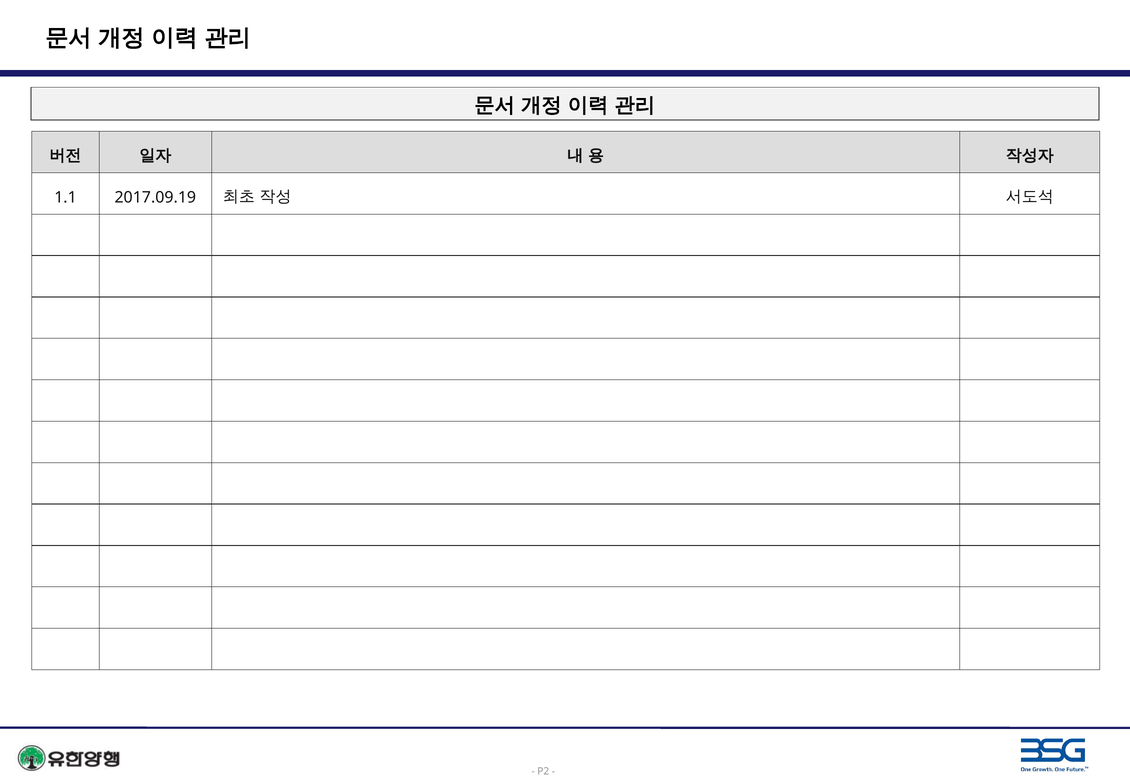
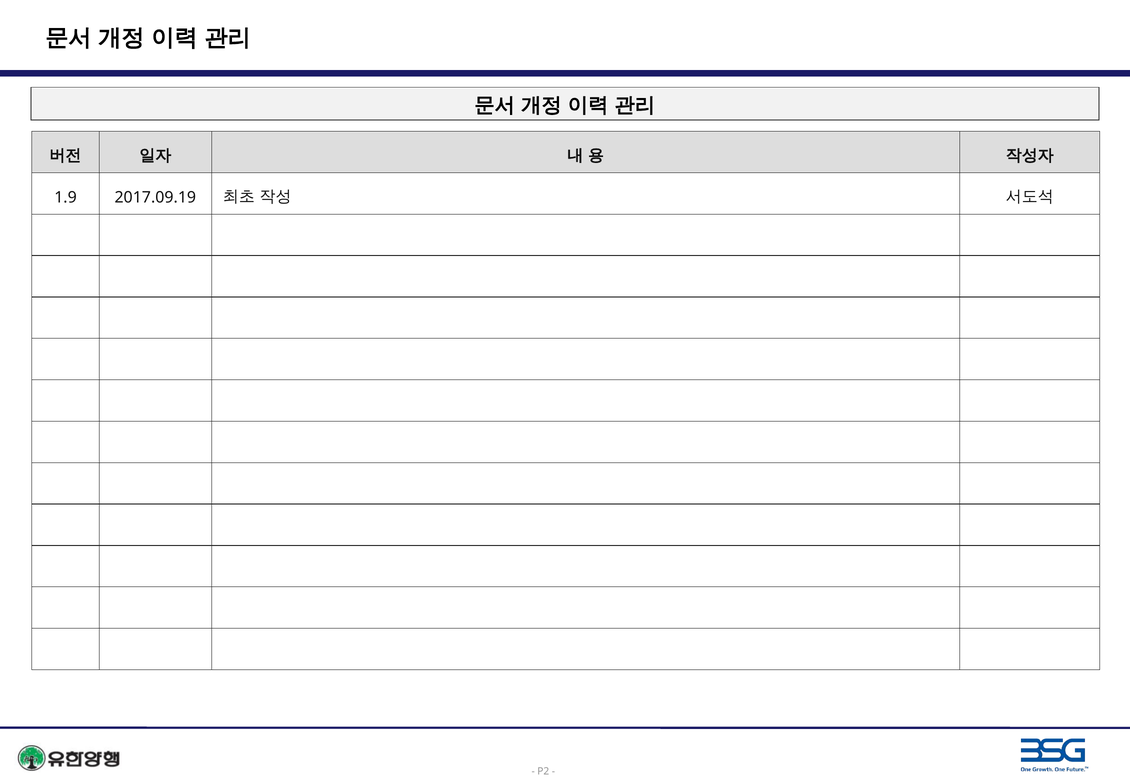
1.1: 1.1 -> 1.9 (66, 198)
